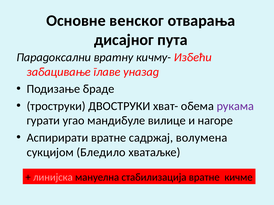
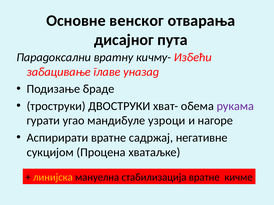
вилице: вилице -> узроци (167, 121)
волумена: волумена -> негативне (202, 138)
Бледило: Бледило -> Процена (101, 153)
линијска colour: pink -> yellow (53, 178)
